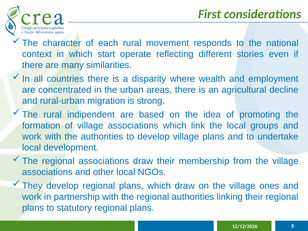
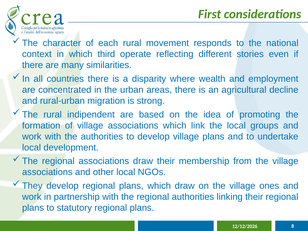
start: start -> third (106, 54)
